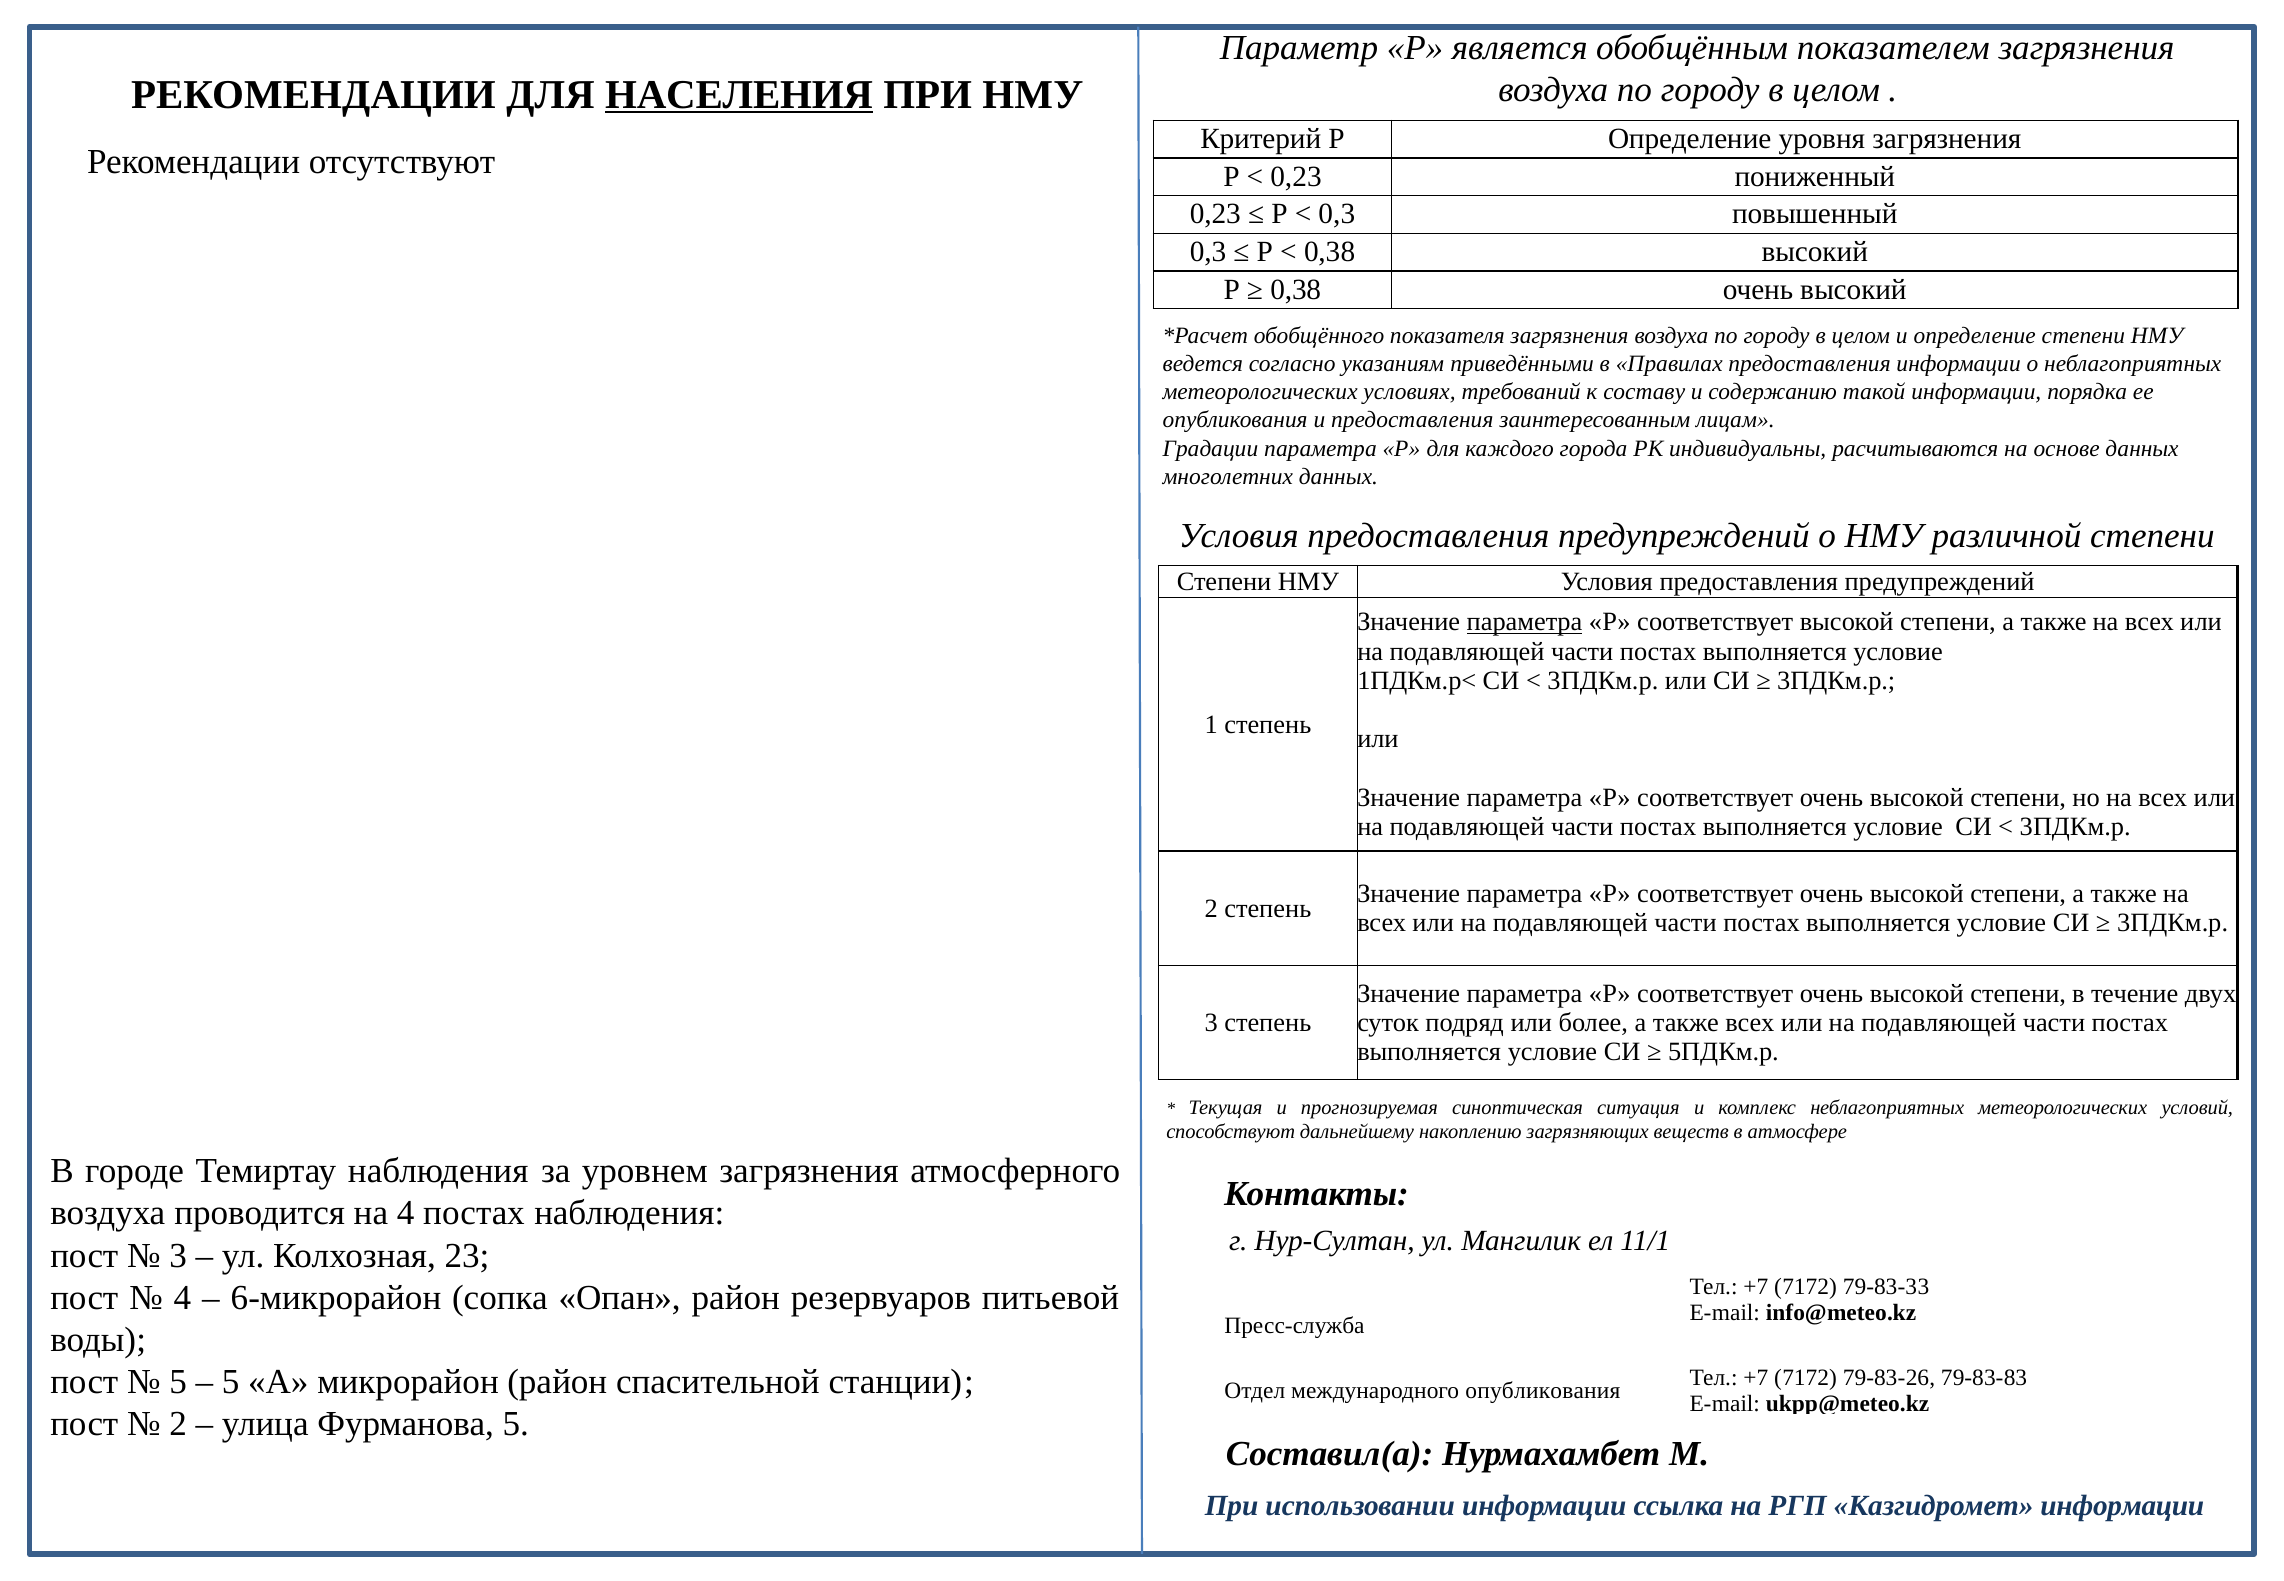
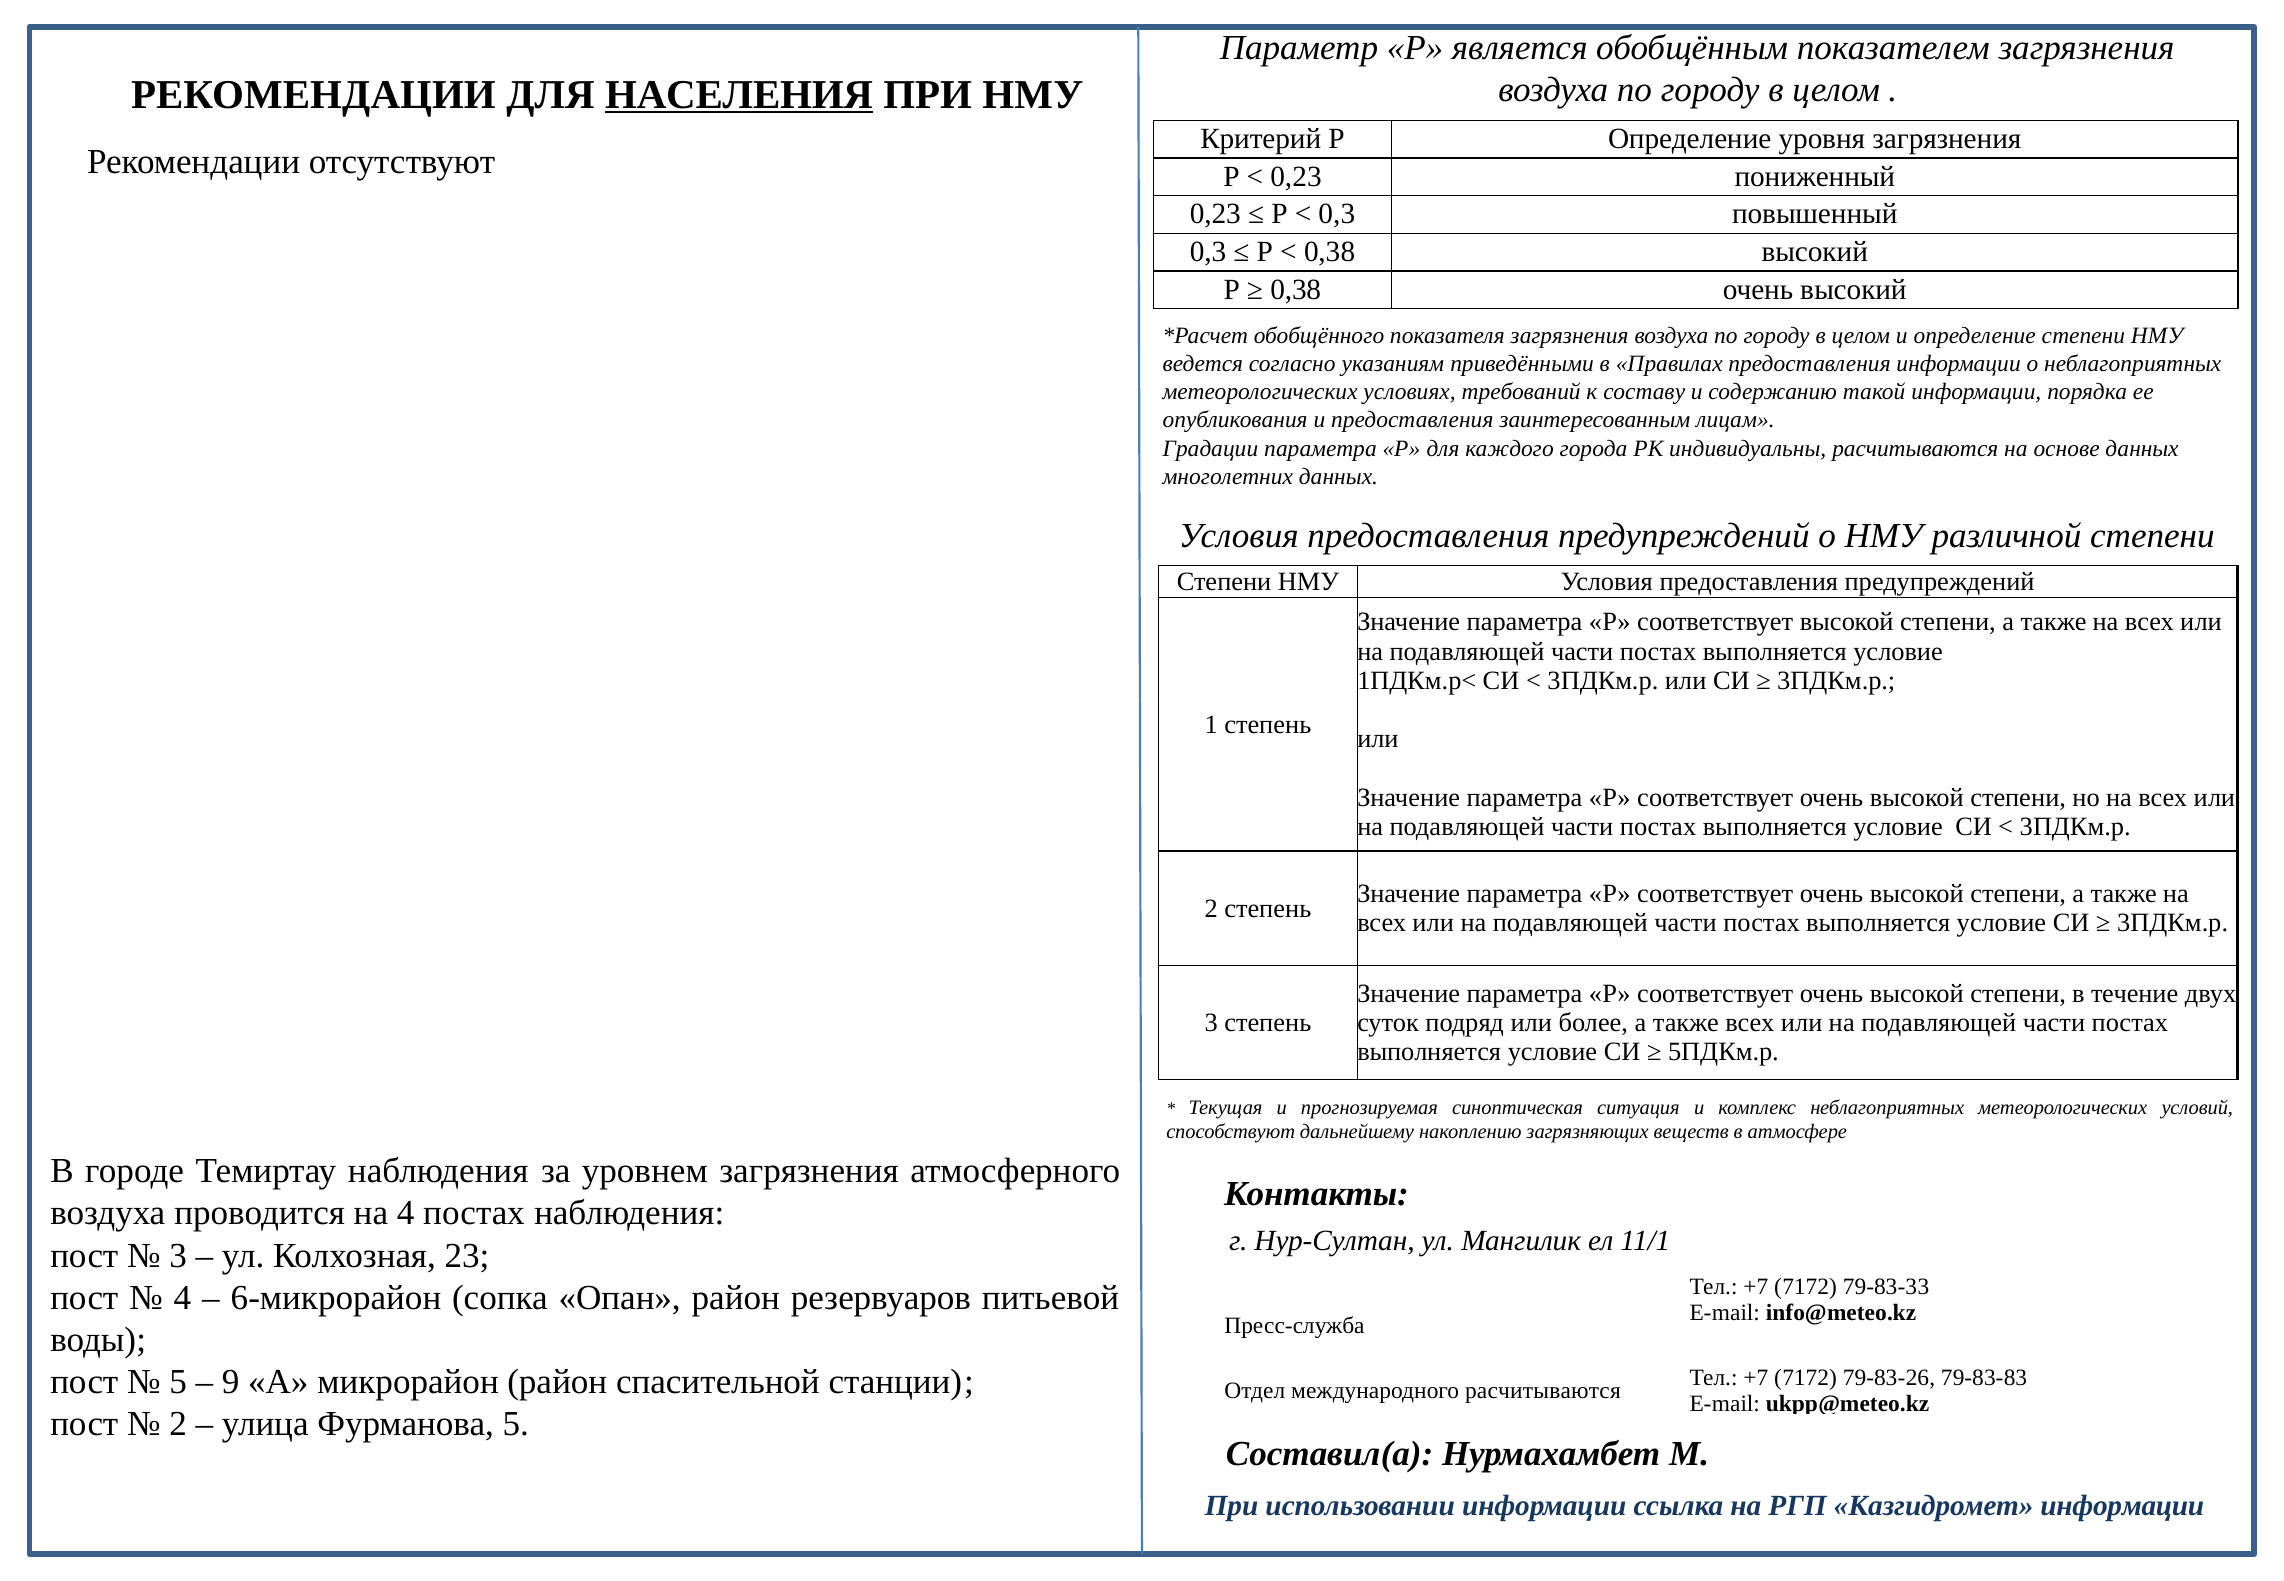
параметра underline: present -> none (1525, 622)
5: 5 -> 9 (231, 1382)
международного опубликования: опубликования -> расчитываются (1543, 1391)
